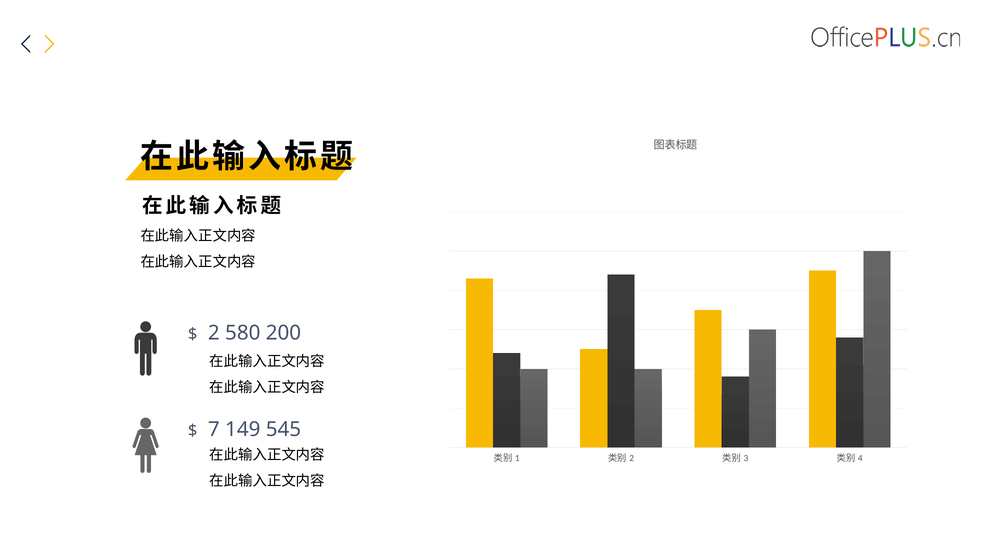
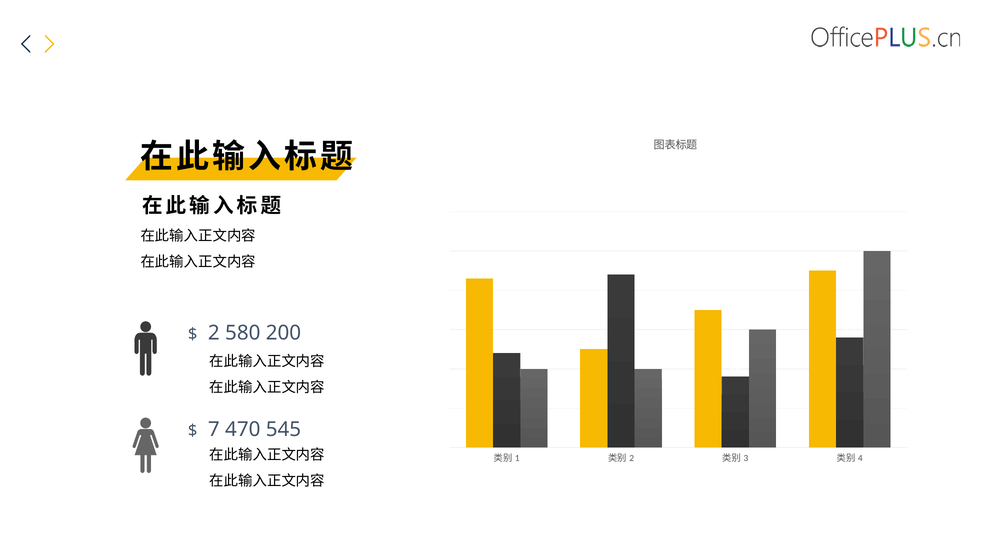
149: 149 -> 470 (243, 430)
